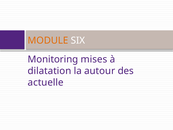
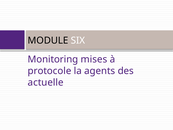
MODULE colour: orange -> black (48, 40)
dilatation: dilatation -> protocole (49, 71)
autour: autour -> agents (100, 71)
